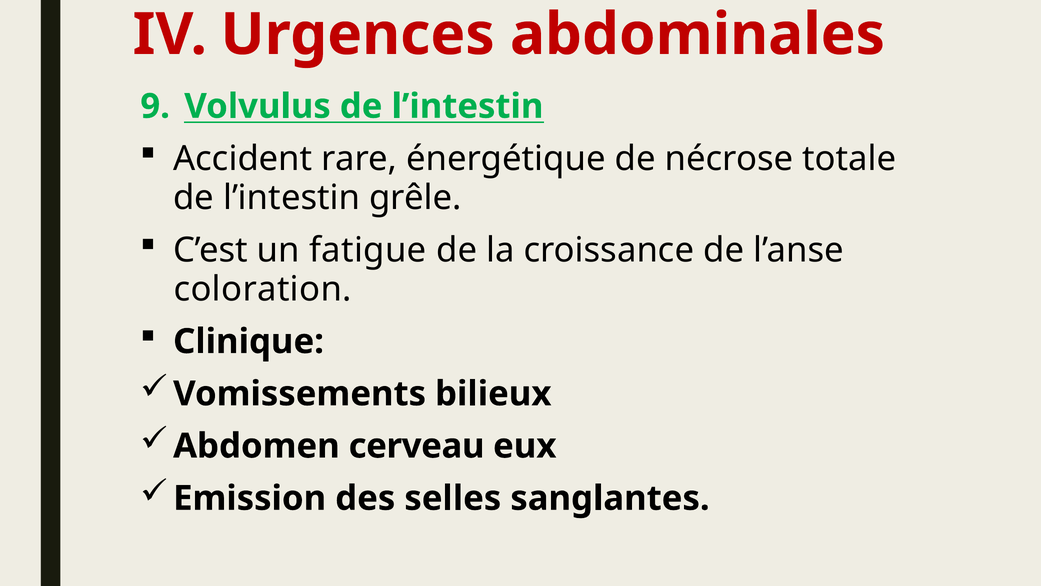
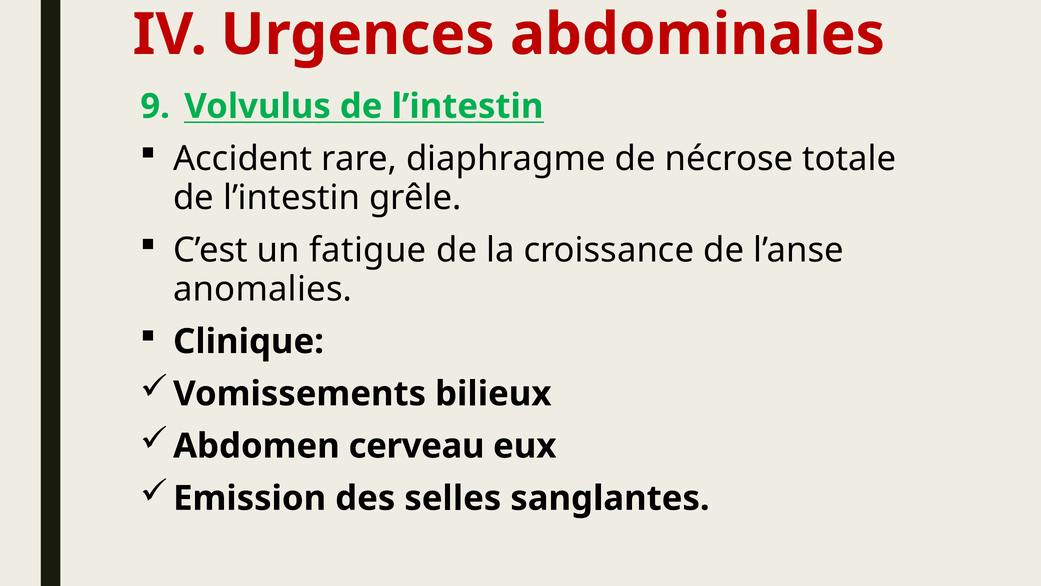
énergétique: énergétique -> diaphragme (506, 158)
coloration: coloration -> anomalies (263, 289)
